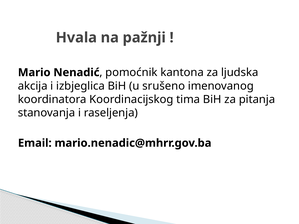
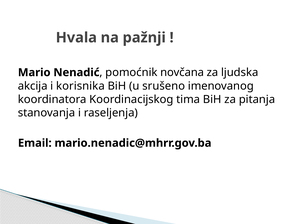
kantona: kantona -> novčana (182, 73)
izbjeglica: izbjeglica -> korisnika (80, 86)
